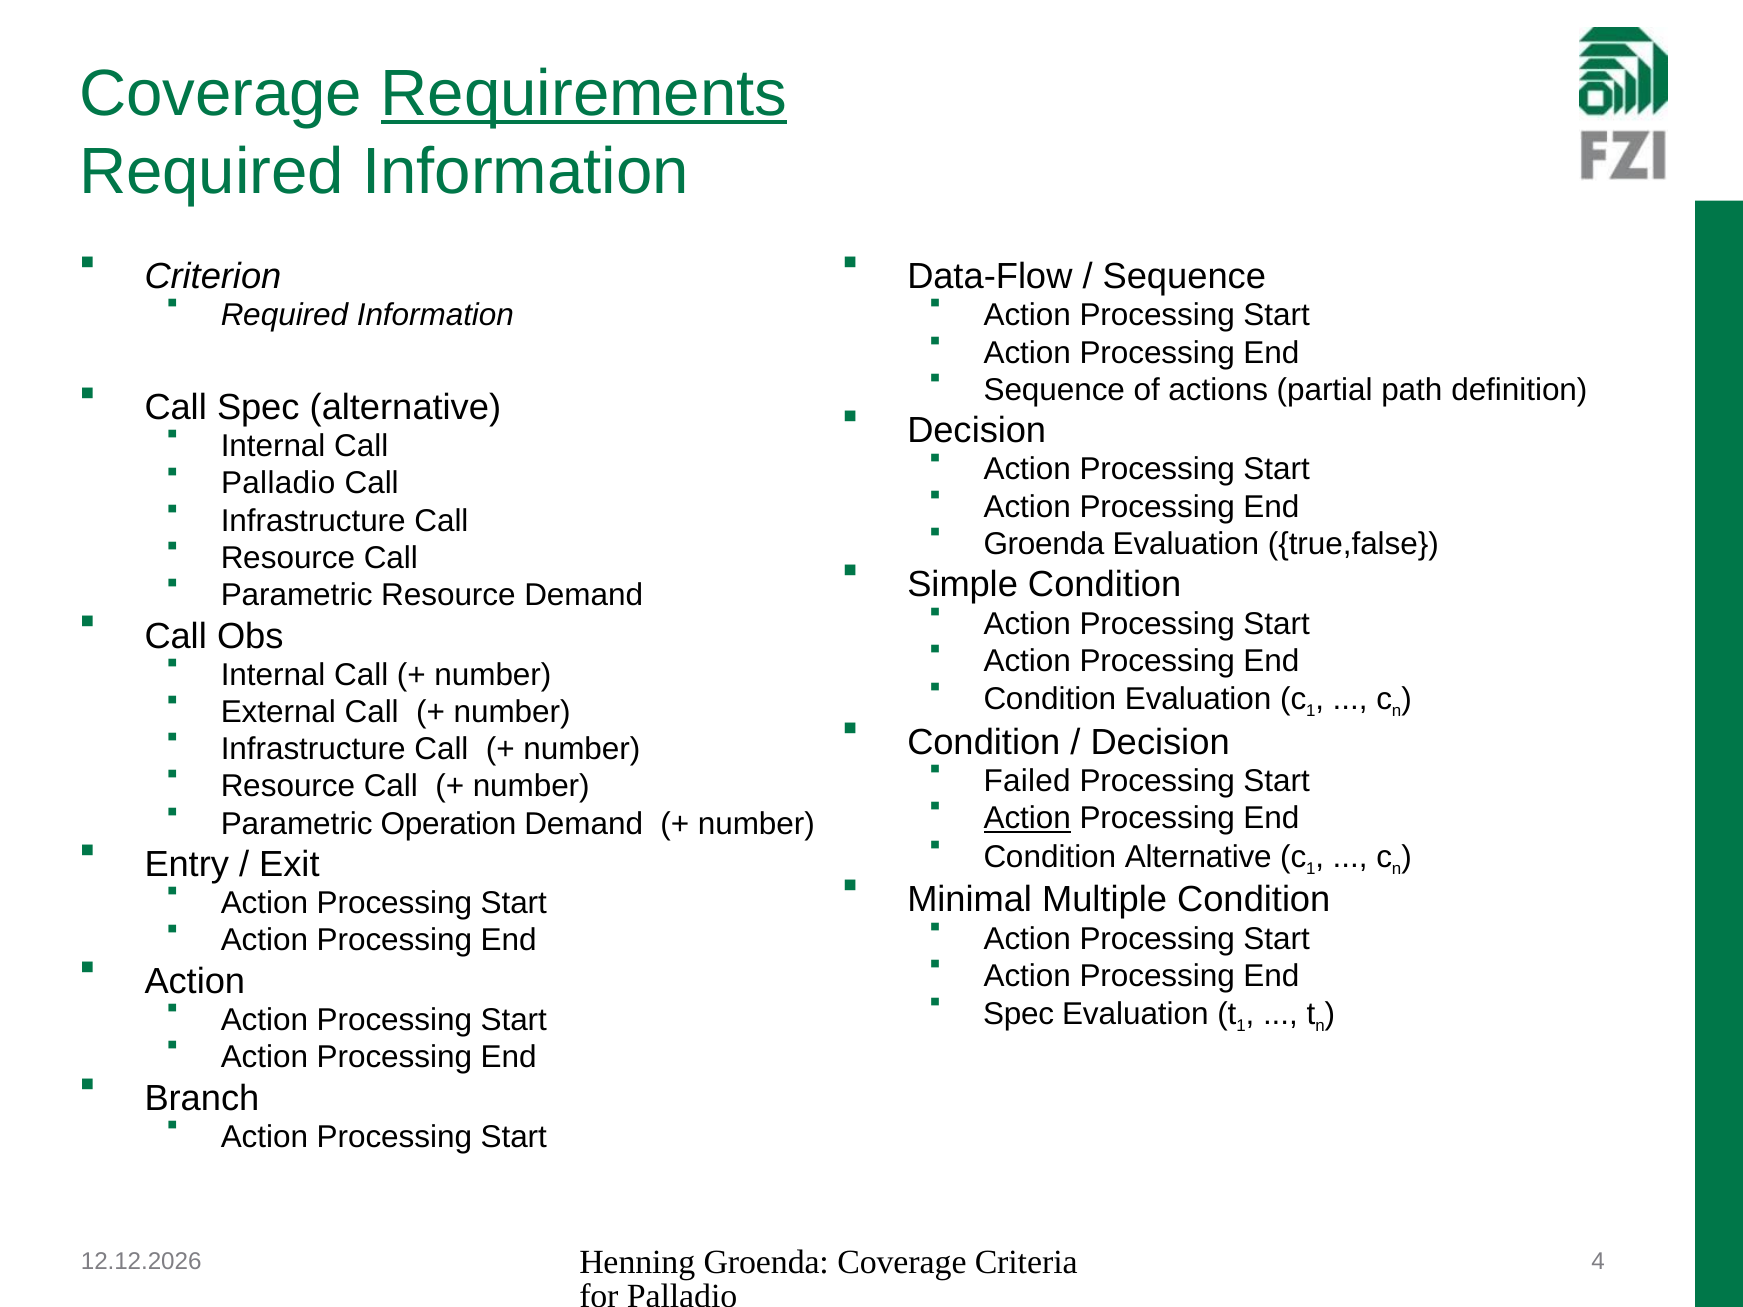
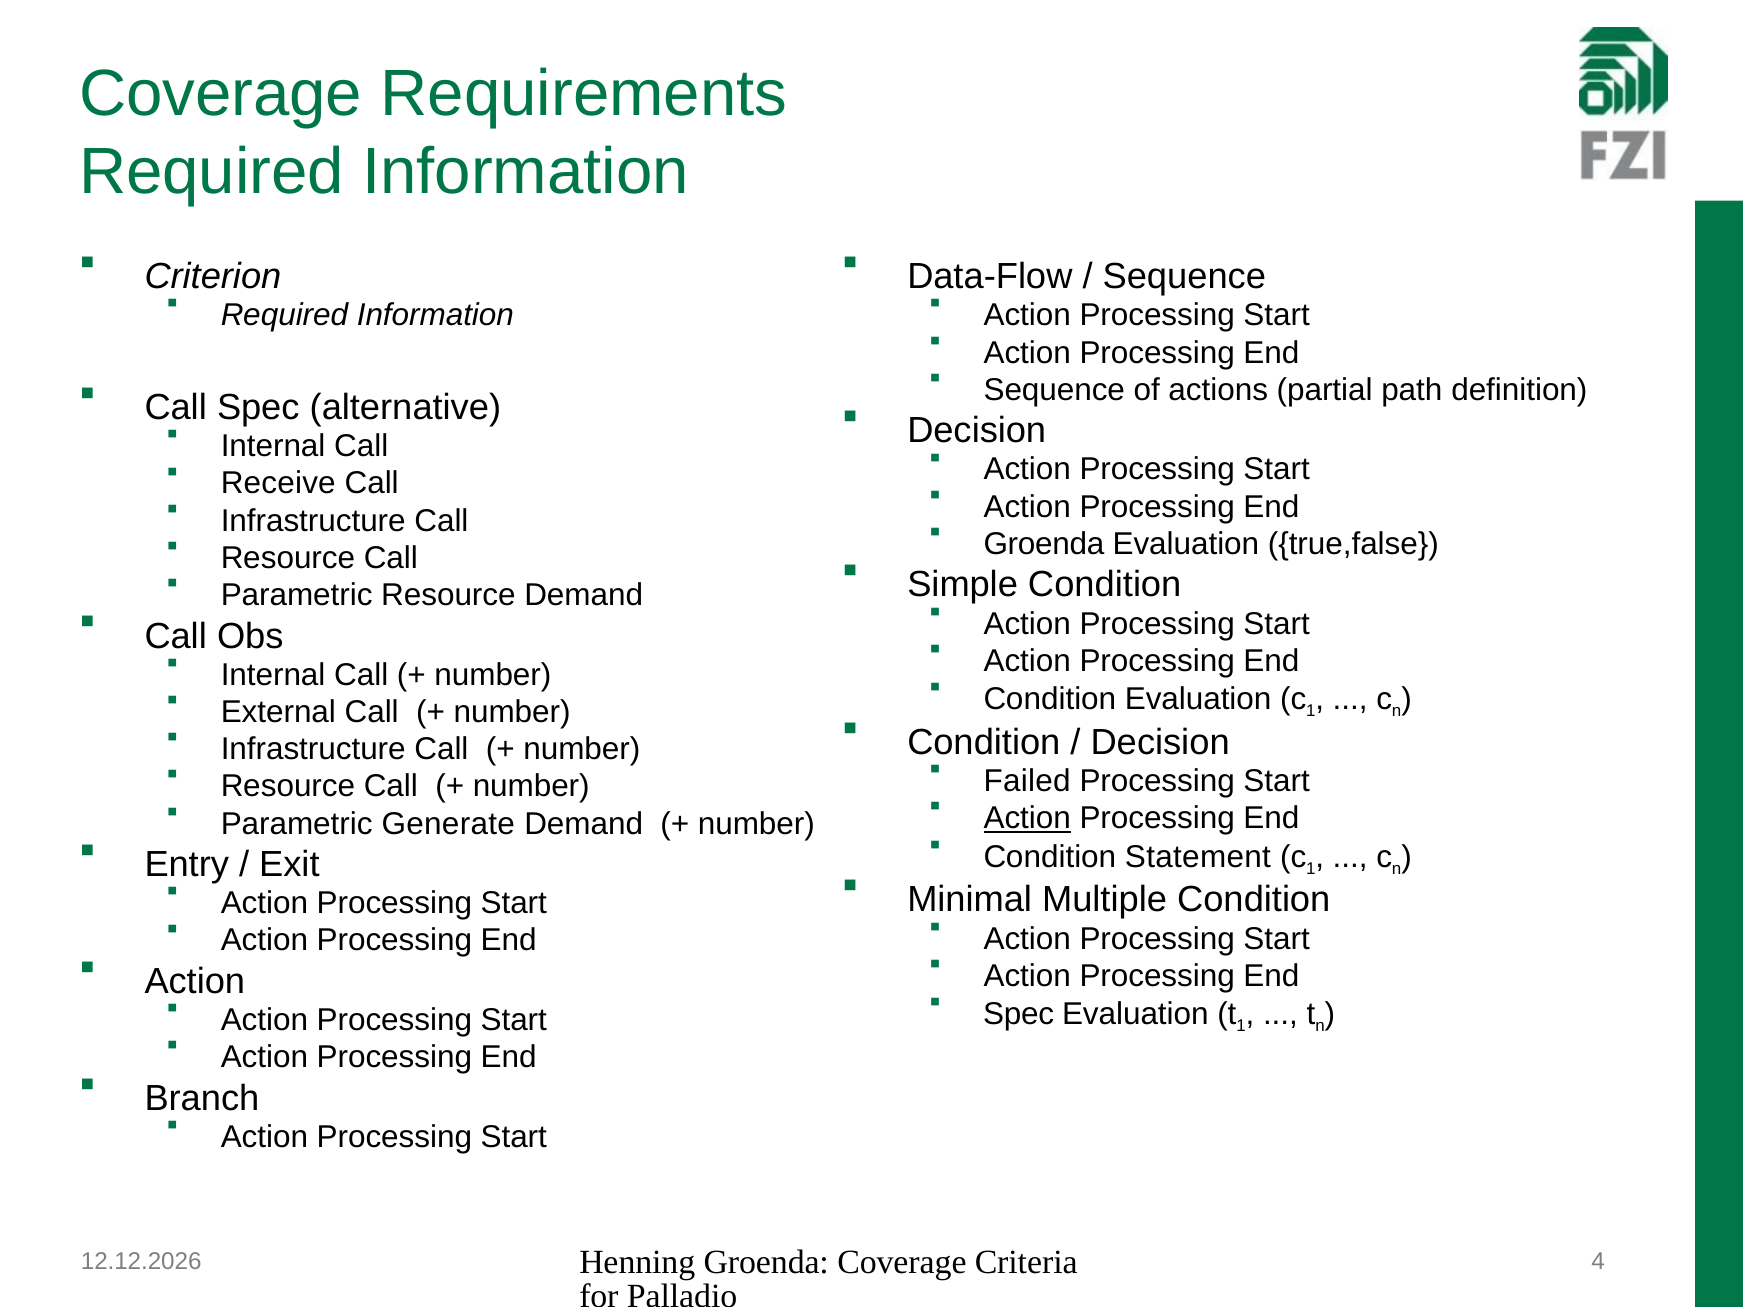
Requirements underline: present -> none (584, 94)
Palladio: Palladio -> Receive (278, 484)
Operation: Operation -> Generate (448, 824)
Condition Alternative: Alternative -> Statement (1198, 857)
